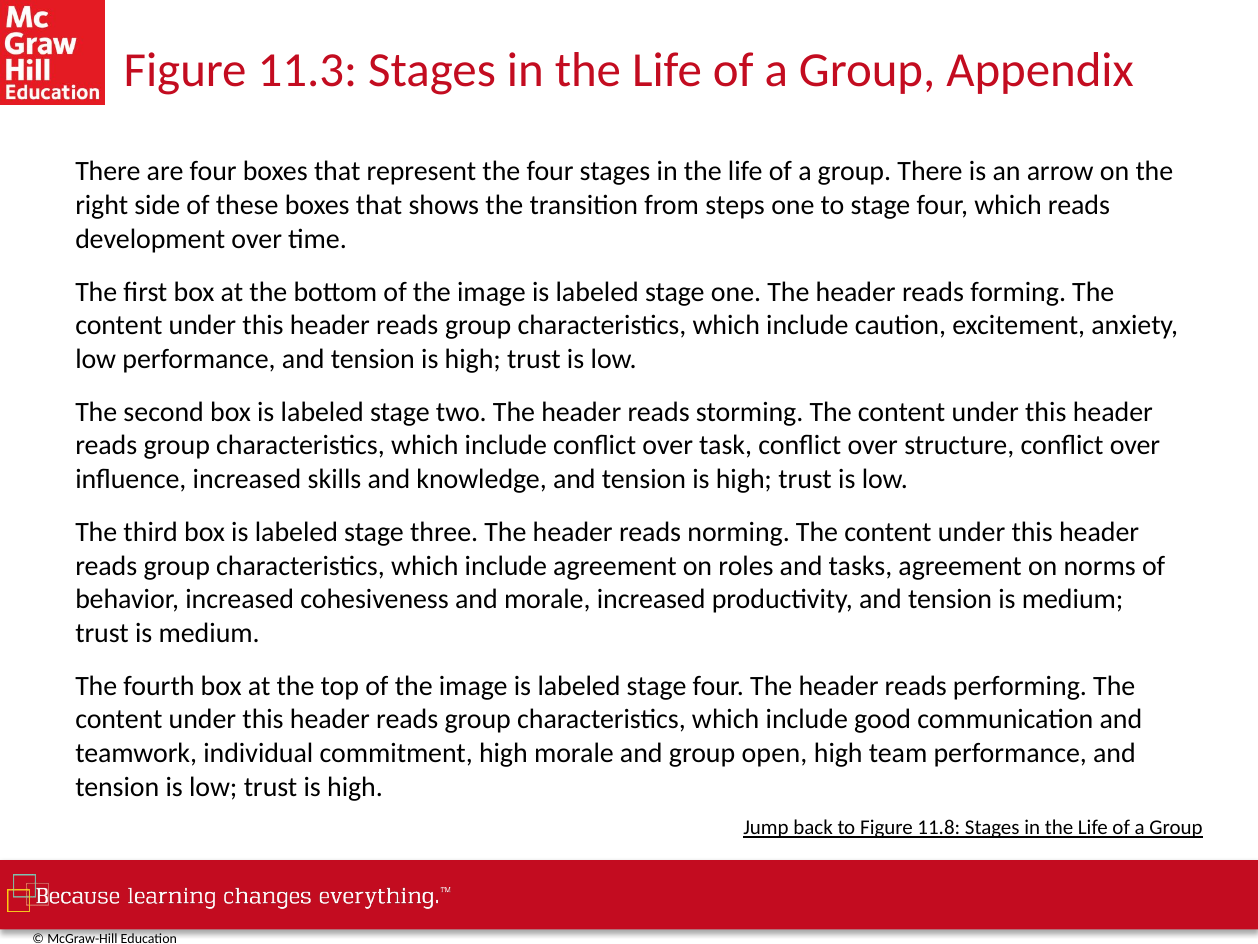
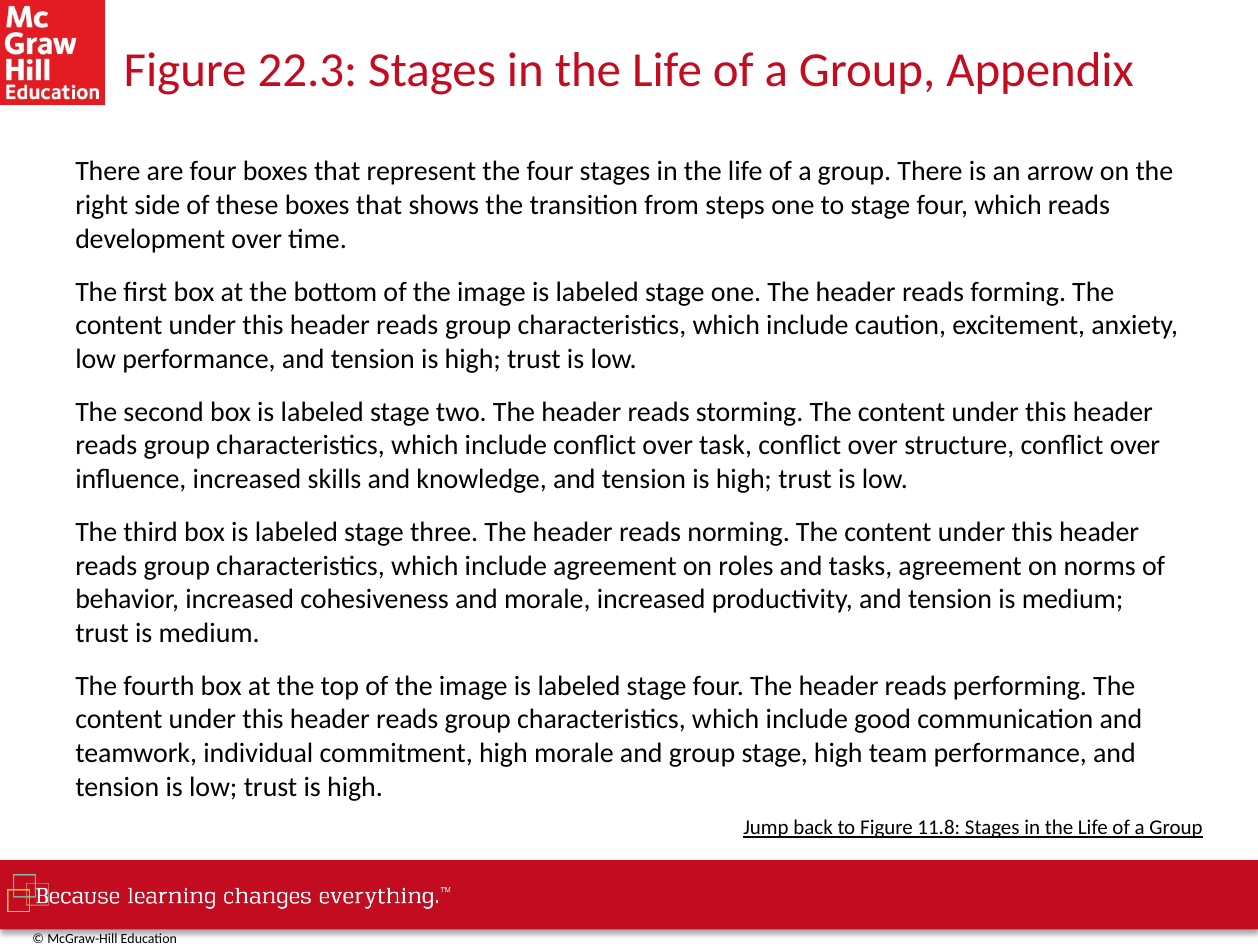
11.3: 11.3 -> 22.3 (307, 70)
group open: open -> stage (775, 753)
